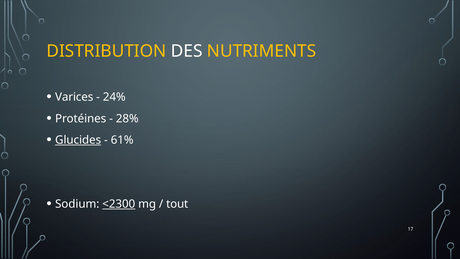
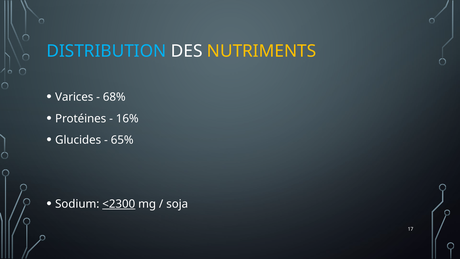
DISTRIBUTION colour: yellow -> light blue (106, 51)
24%: 24% -> 68% (114, 97)
28%: 28% -> 16% (127, 118)
Glucides underline: present -> none (78, 140)
61%: 61% -> 65% (122, 140)
tout: tout -> soja (177, 204)
